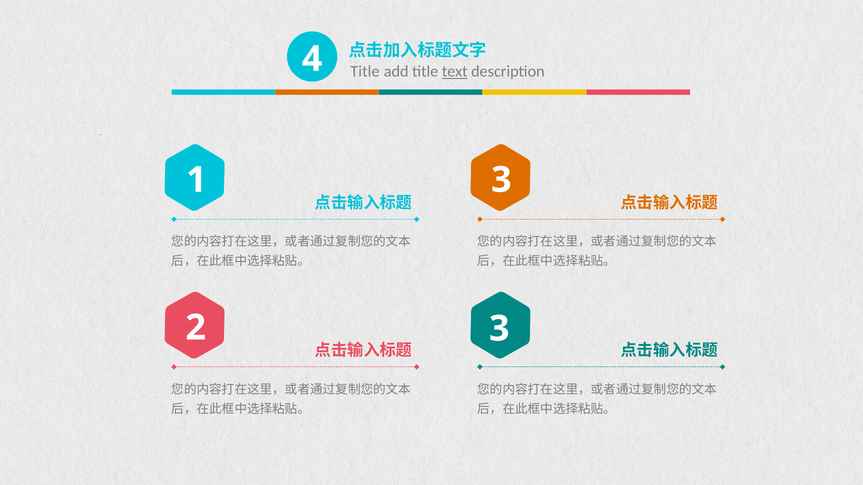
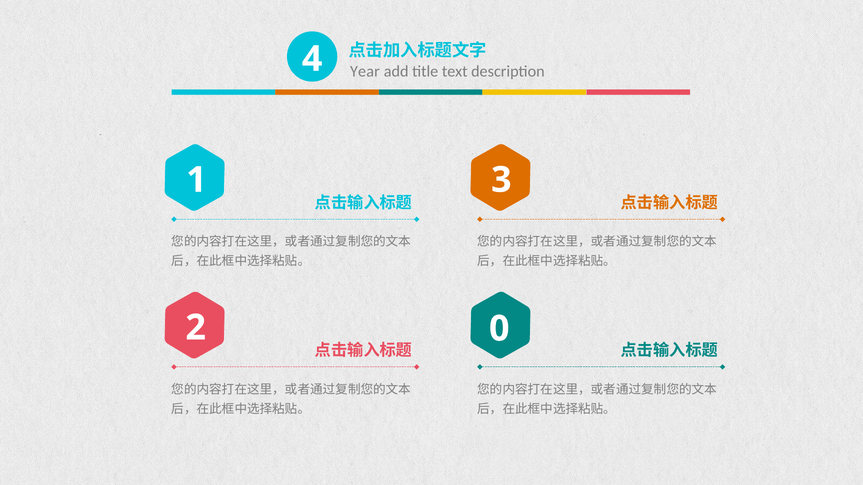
Title: Title -> Year (365, 72)
text underline: present -> none (455, 72)
2 3: 3 -> 0 (499, 329)
